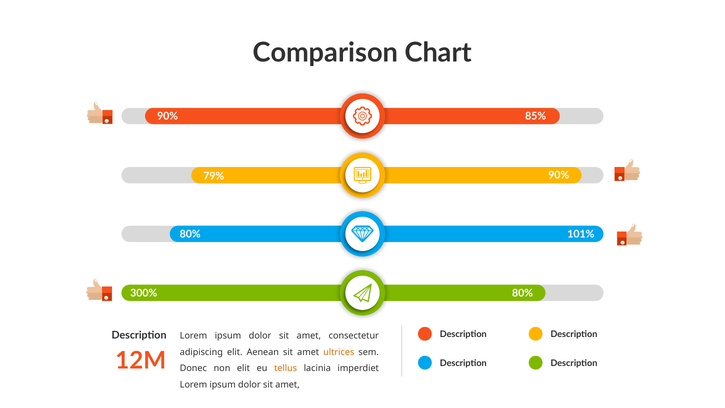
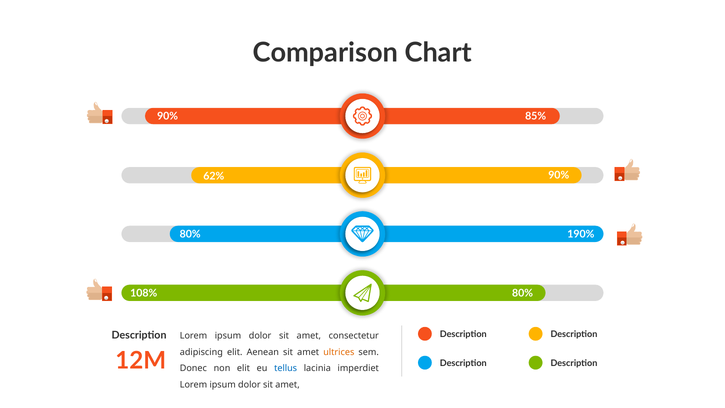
79%: 79% -> 62% (214, 176)
101%: 101% -> 190% (581, 234)
300%: 300% -> 108% (144, 293)
tellus colour: orange -> blue (286, 368)
